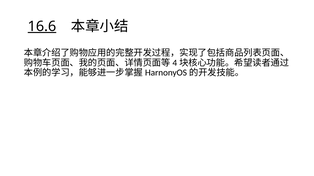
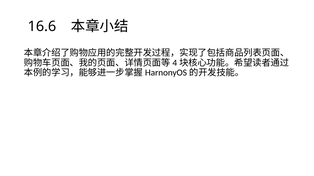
16.6 underline: present -> none (42, 26)
